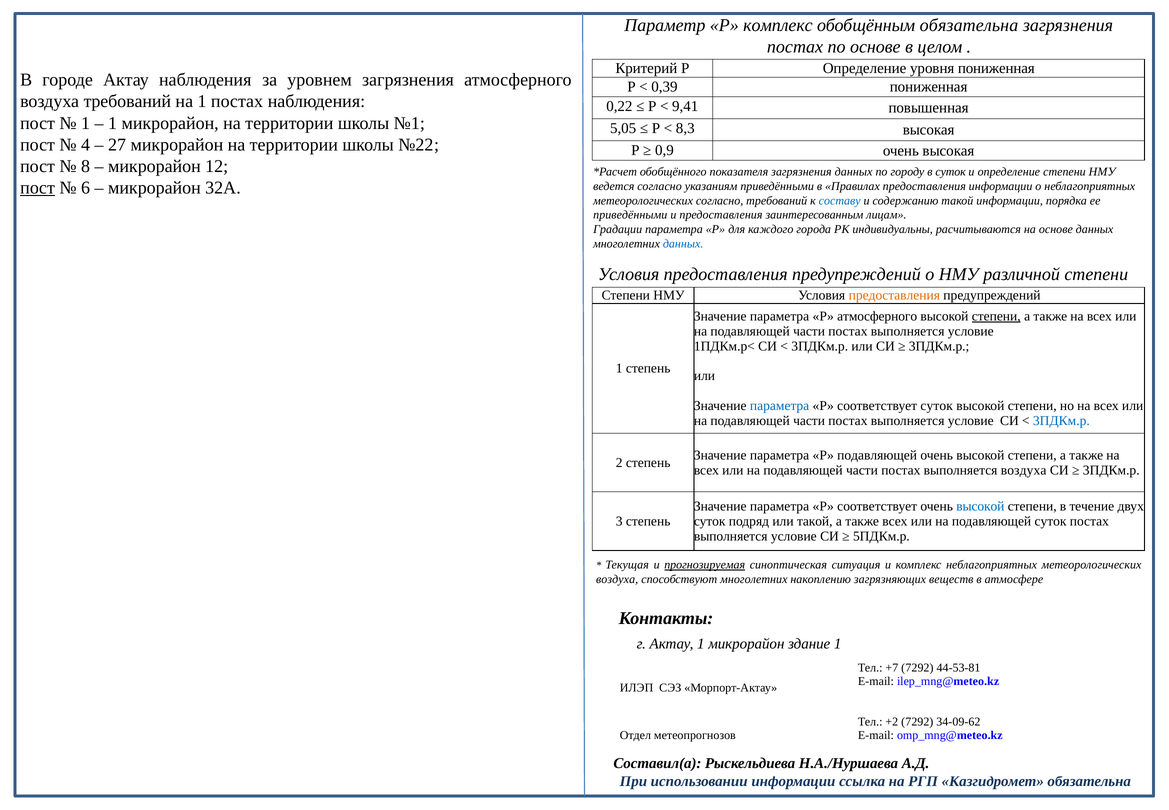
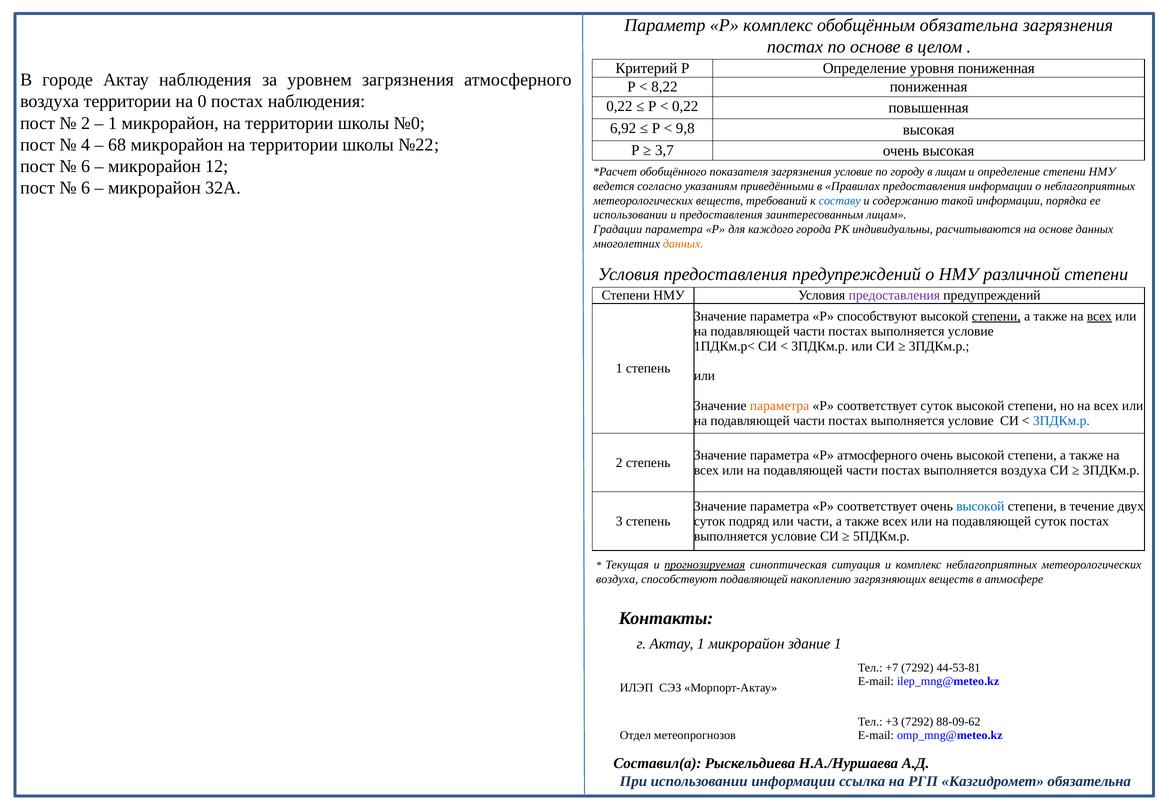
0,39: 0,39 -> 8,22 (664, 87)
воздуха требований: требований -> территории (127, 101)
на 1: 1 -> 0 (202, 101)
9,41: 9,41 -> 0,22 (685, 106)
1: 1 -> 2 (86, 123)
№1: №1 -> №0 (409, 123)
5,05: 5,05 -> 6,92 (623, 128)
8,3: 8,3 -> 9,8 (685, 128)
27: 27 -> 68 (117, 145)
0,9: 0,9 -> 3,7 (664, 150)
8: 8 -> 6 (86, 166)
загрязнения данных: данных -> условие (854, 172)
в суток: суток -> лицам (951, 172)
пост underline: present -> none (38, 188)
метеорологических согласно: согласно -> веществ (720, 200)
приведёнными: приведёнными -> использовании (630, 215)
данных colour: blue -> orange (683, 244)
предоставления colour: orange -> purple (894, 295)
Р атмосферного: атмосферного -> способствуют (877, 316)
всех underline: none -> present (1099, 316)
параметра colour: blue -> orange (780, 406)
Р подавляющей: подавляющей -> атмосферного (877, 455)
или такой: такой -> части (815, 521)
способствуют многолетних: многолетних -> подавляющей (754, 579)
+2: +2 -> +3 (892, 721)
34-09-62: 34-09-62 -> 88-09-62 (958, 721)
